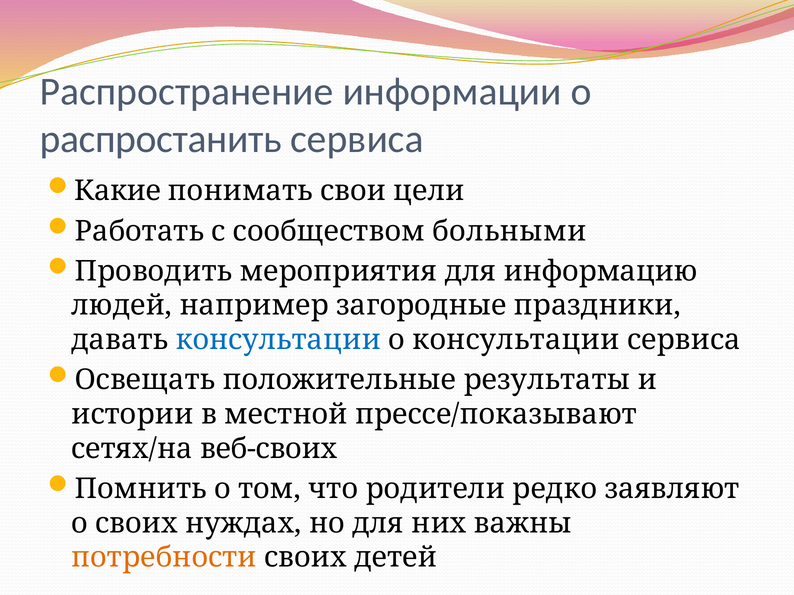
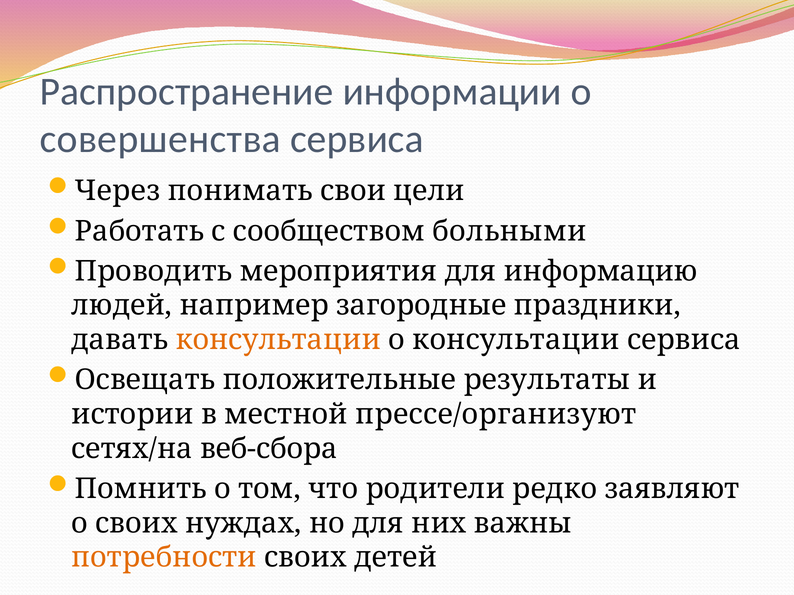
распростанить: распростанить -> совершенства (160, 139)
Какие: Какие -> Через (117, 191)
консультации colour: blue -> orange (278, 340)
прессе/показывают: прессе/показывают -> прессе/организуют (496, 415)
веб-своих: веб-своих -> веб-сбора (269, 449)
